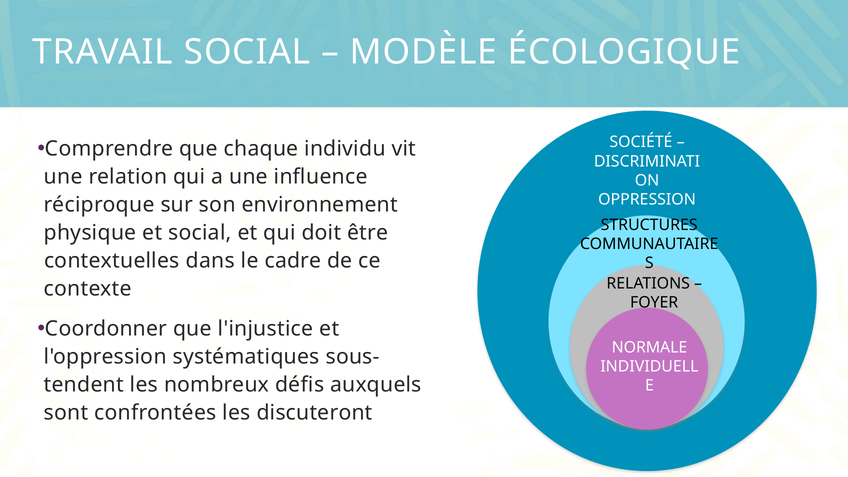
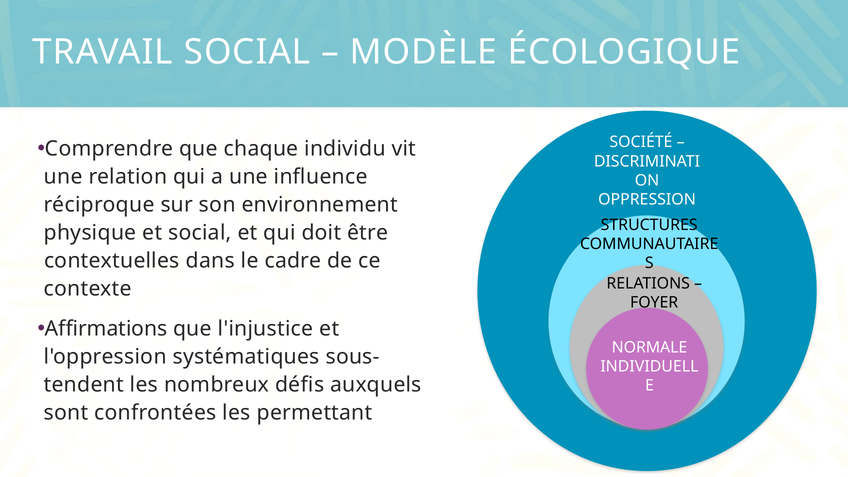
Coordonner: Coordonner -> Affirmations (106, 329)
discuteront: discuteront -> permettant (315, 413)
